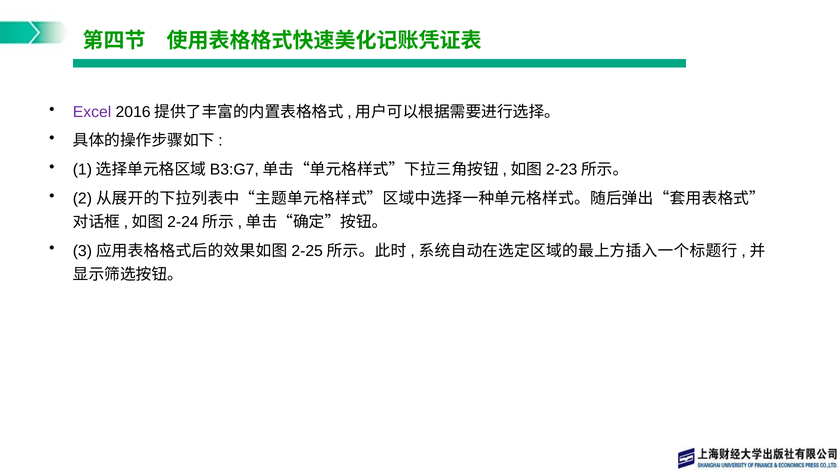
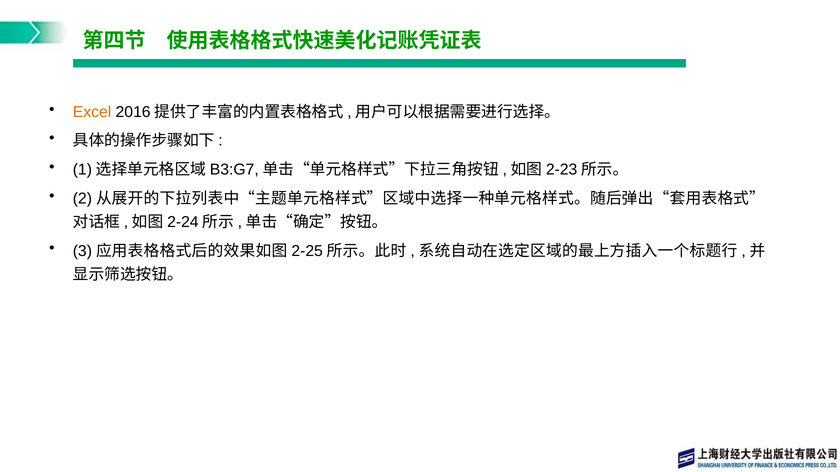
Excel colour: purple -> orange (92, 112)
